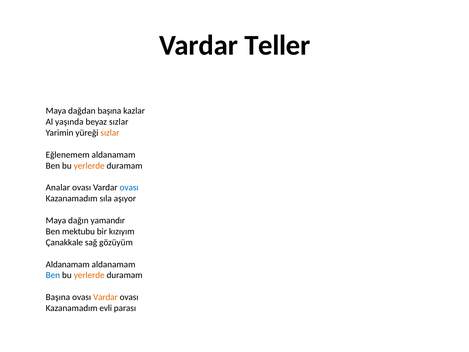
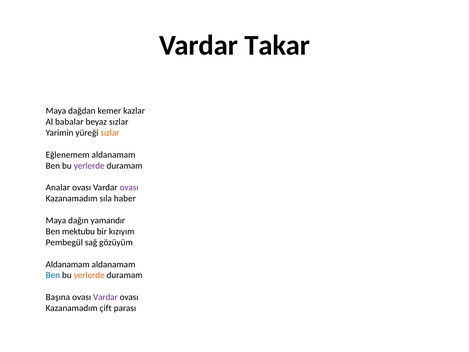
Teller: Teller -> Takar (277, 45)
dağdan başına: başına -> kemer (109, 111)
yaşında: yaşında -> babalar (69, 122)
yerlerde colour: orange -> purple (89, 166)
ovası colour: blue -> purple (129, 188)
aşıyor: aşıyor -> haber (125, 198)
Çanakkale: Çanakkale -> Pembegül (64, 242)
Vardar colour: orange -> purple (105, 297)
evli: evli -> çift (106, 308)
